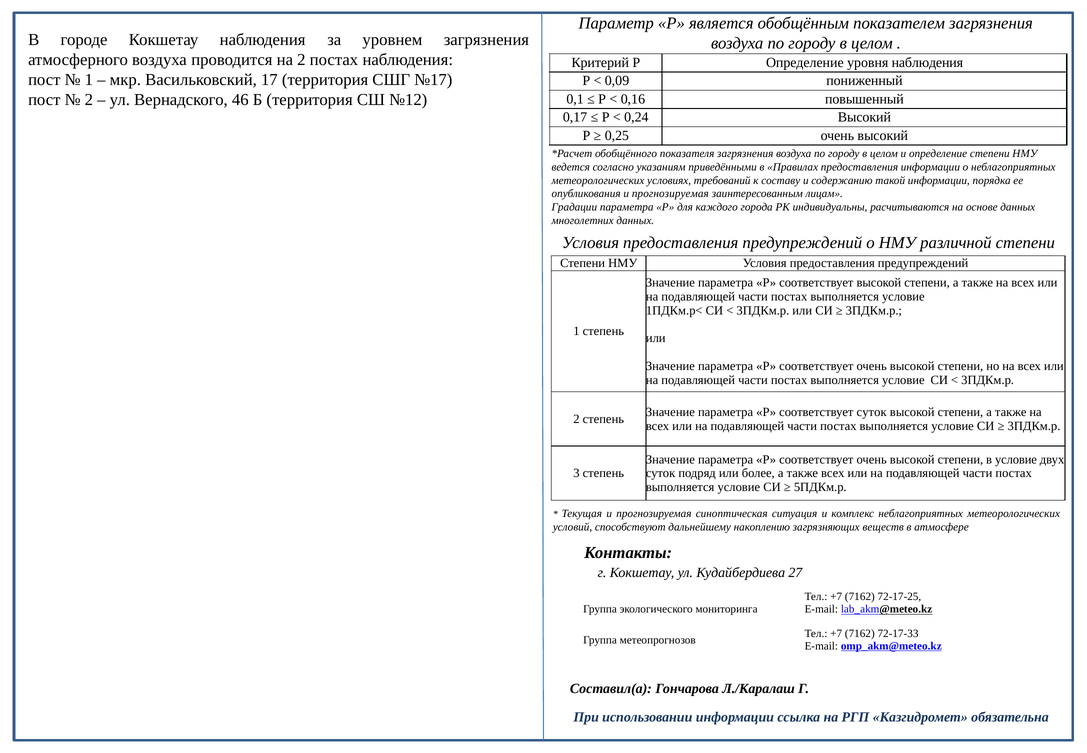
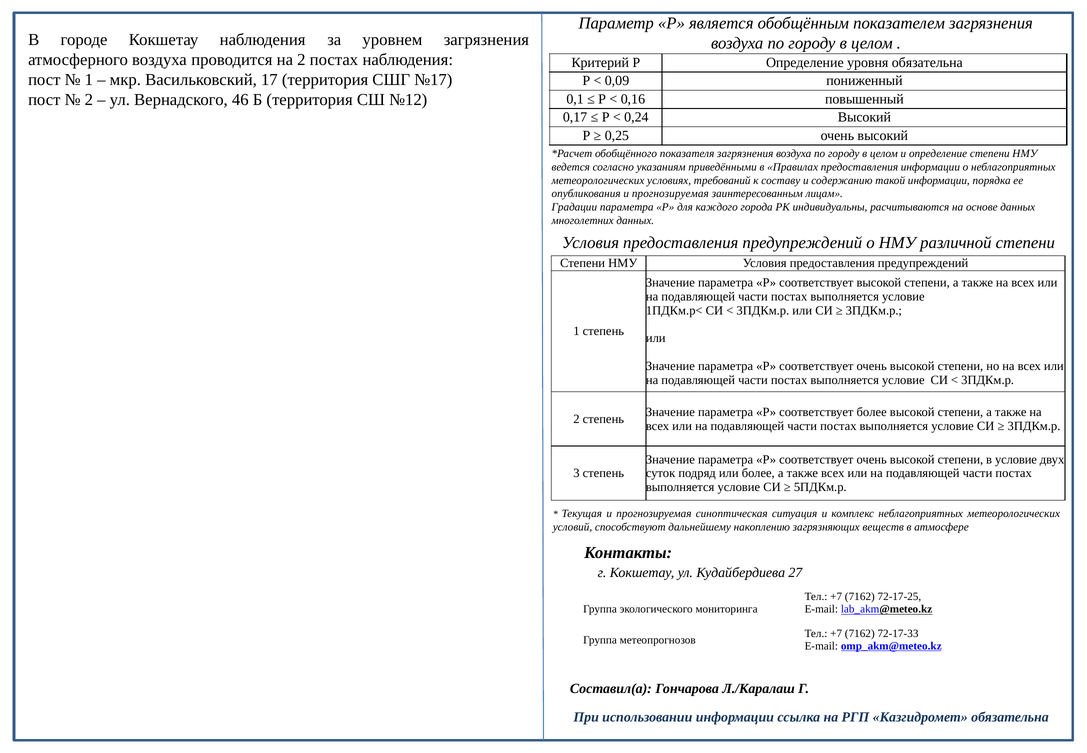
уровня наблюдения: наблюдения -> обязательна (927, 62)
соответствует суток: суток -> более (872, 412)
